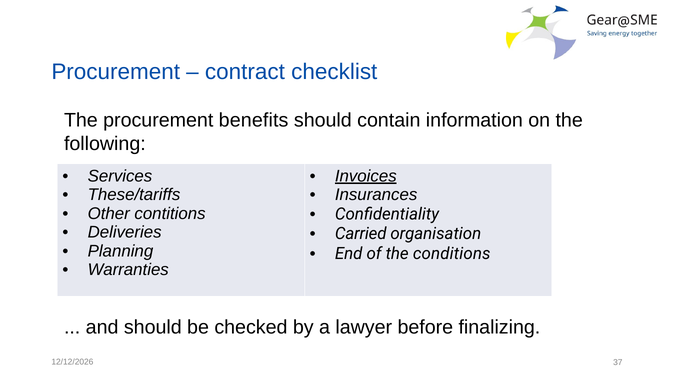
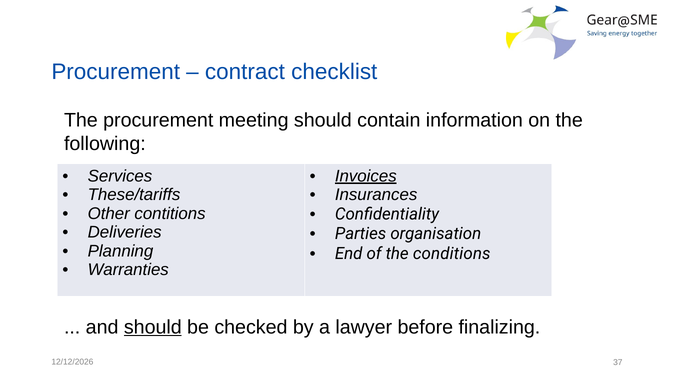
benefits: benefits -> meeting (254, 120)
Carried: Carried -> Parties (361, 234)
should underline: none -> present (153, 327)
